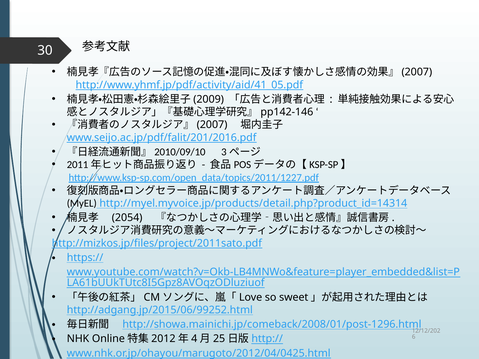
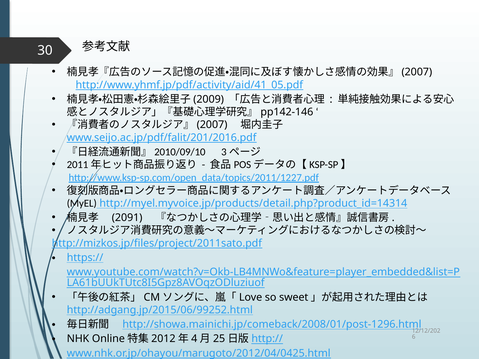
2054: 2054 -> 2091 (127, 218)
